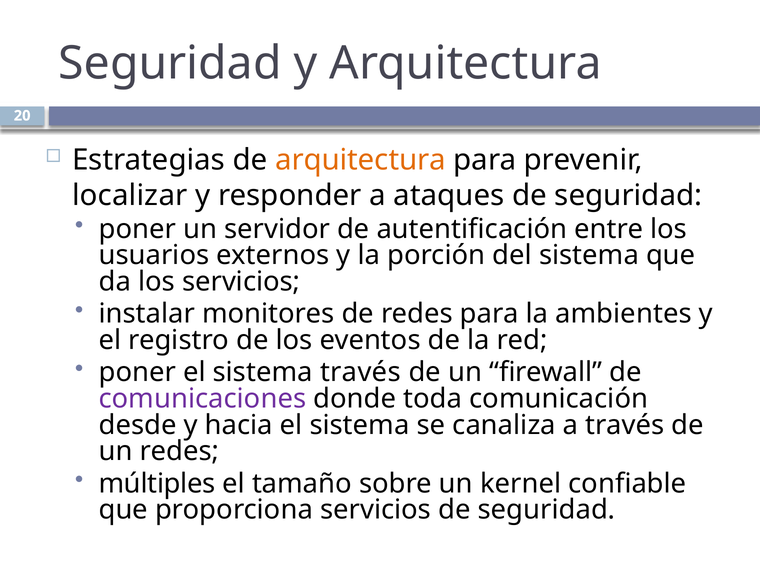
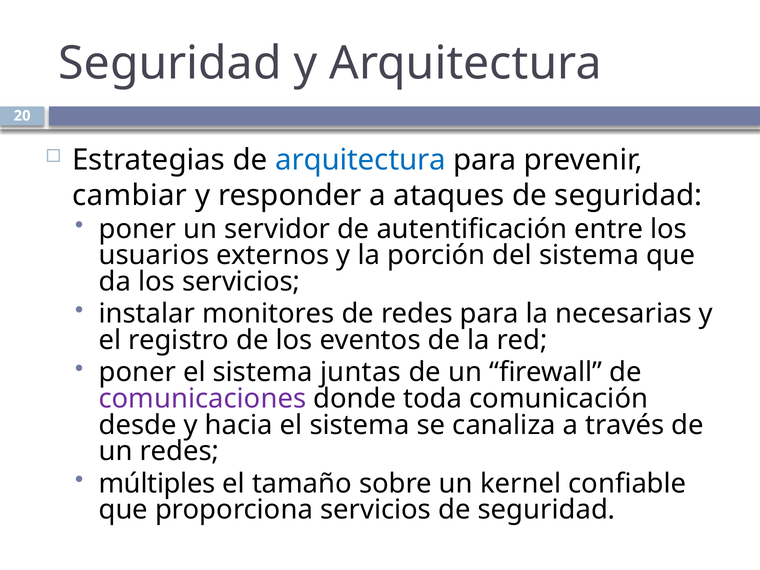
arquitectura colour: orange -> blue (361, 160)
localizar: localizar -> cambiar (130, 196)
ambientes: ambientes -> necesarias (623, 314)
sistema través: través -> juntas (360, 372)
